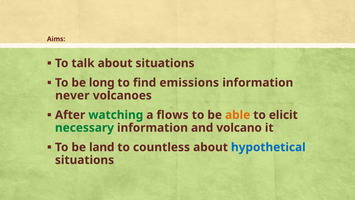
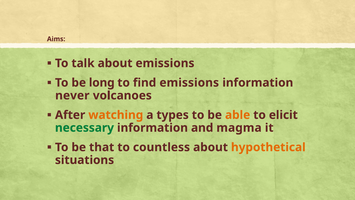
about situations: situations -> emissions (165, 63)
watching colour: green -> orange (116, 115)
flows: flows -> types (173, 115)
volcano: volcano -> magma (239, 128)
land: land -> that (102, 147)
hypothetical colour: blue -> orange (268, 147)
